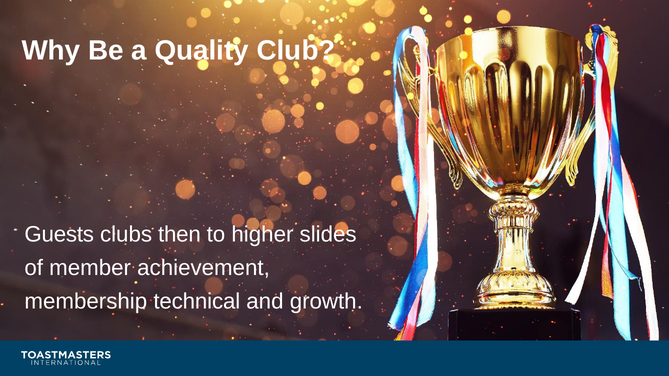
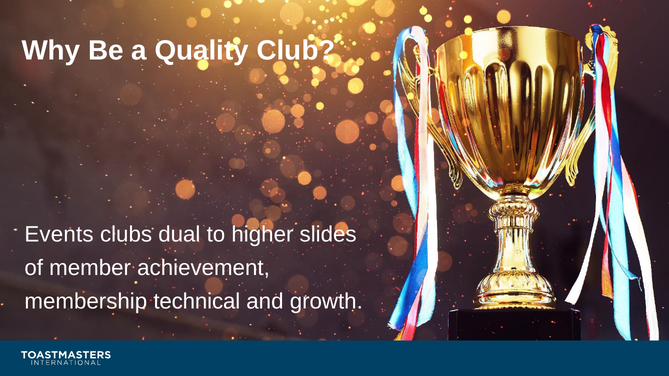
Guests: Guests -> Events (59, 235)
then: then -> dual (179, 235)
